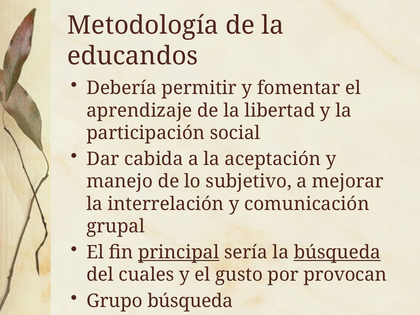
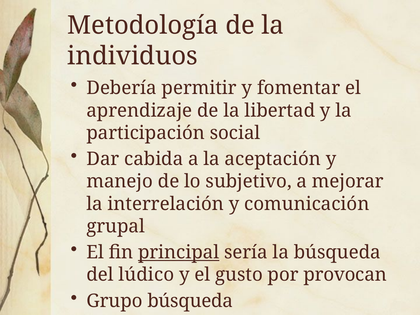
educandos: educandos -> individuos (133, 56)
búsqueda underline: present -> none (337, 252)
cuales: cuales -> lúdico (146, 275)
